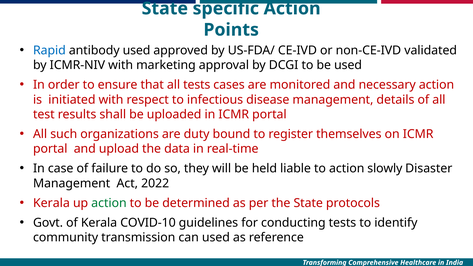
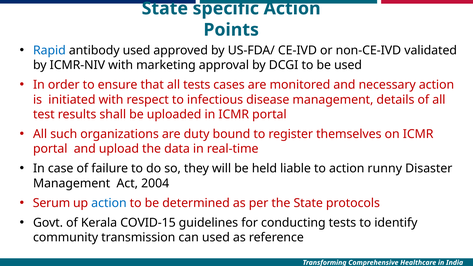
slowly: slowly -> runny (385, 169)
2022: 2022 -> 2004 (155, 183)
Kerala: Kerala -> Serum (52, 203)
action colour: green -> blue (109, 203)
COVID-10: COVID-10 -> COVID-15 (148, 223)
